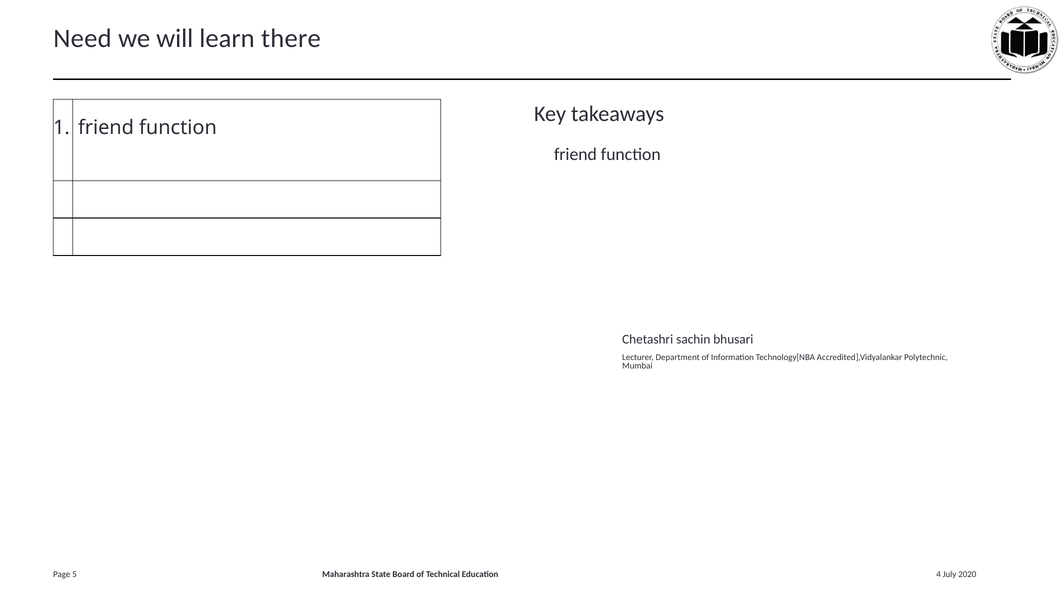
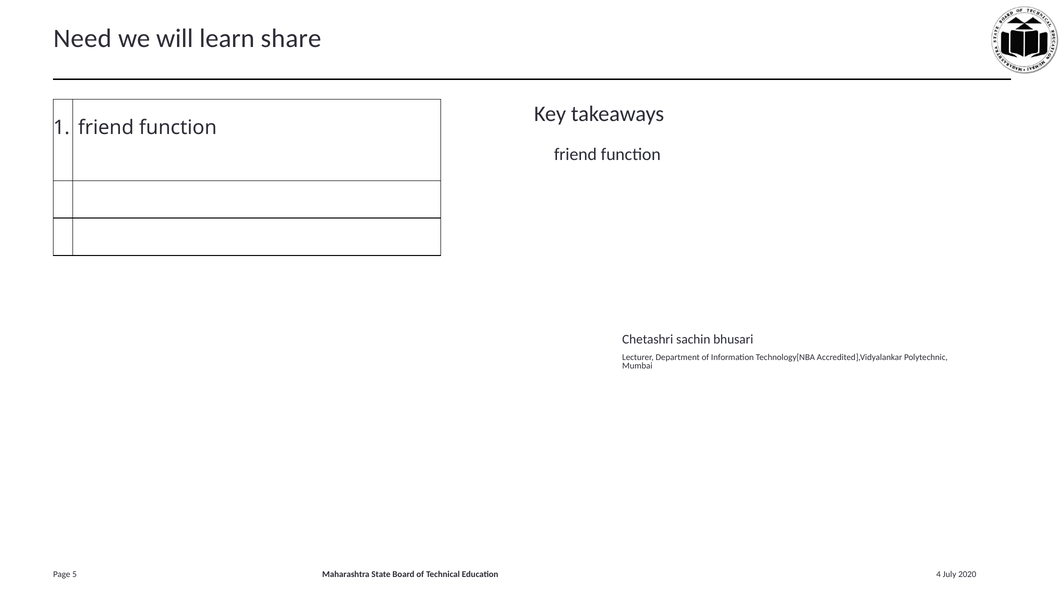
there: there -> share (291, 39)
